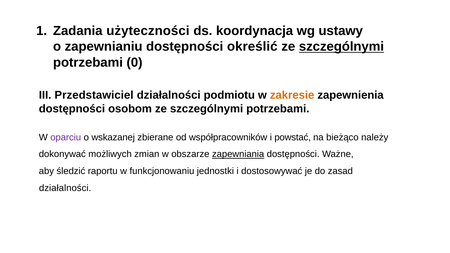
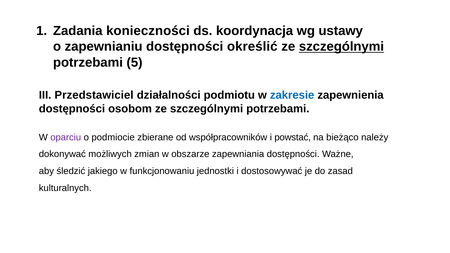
użyteczności: użyteczności -> konieczności (148, 31)
0: 0 -> 5 (135, 62)
zakresie colour: orange -> blue (292, 95)
wskazanej: wskazanej -> podmiocie (113, 137)
zapewniania underline: present -> none (238, 154)
raportu: raportu -> jakiego (103, 171)
działalności: działalności -> kulturalnych (65, 188)
